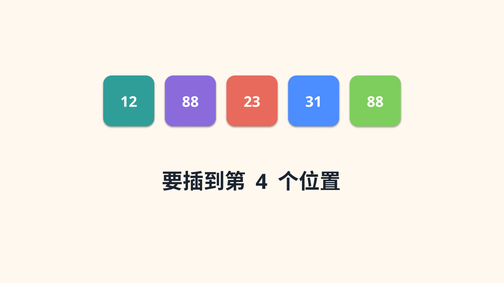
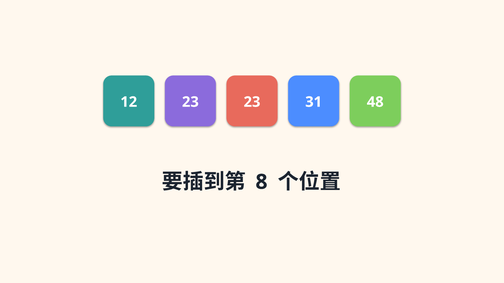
12 88: 88 -> 23 (190, 102)
31 88: 88 -> 48 (375, 102)
4: 4 -> 8 (261, 182)
